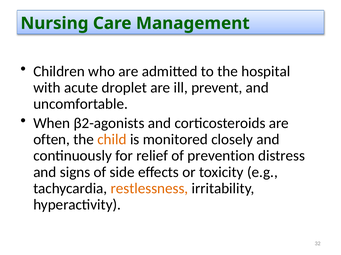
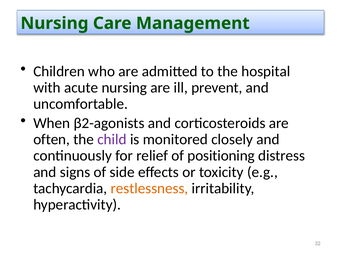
acute droplet: droplet -> nursing (124, 88)
child colour: orange -> purple (112, 140)
prevention: prevention -> positioning (221, 156)
